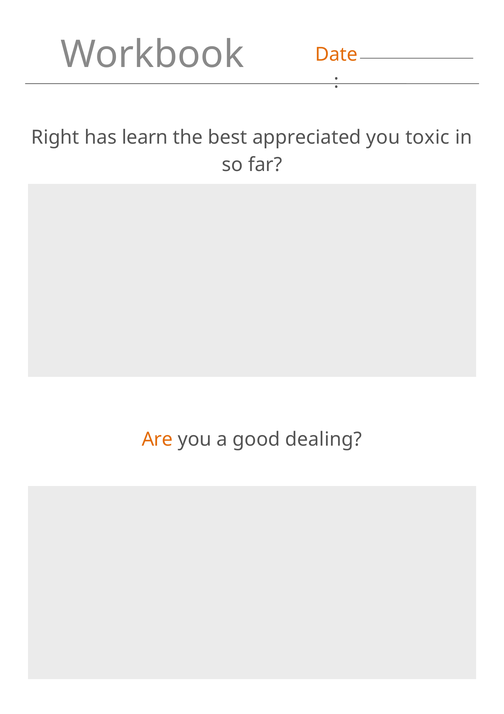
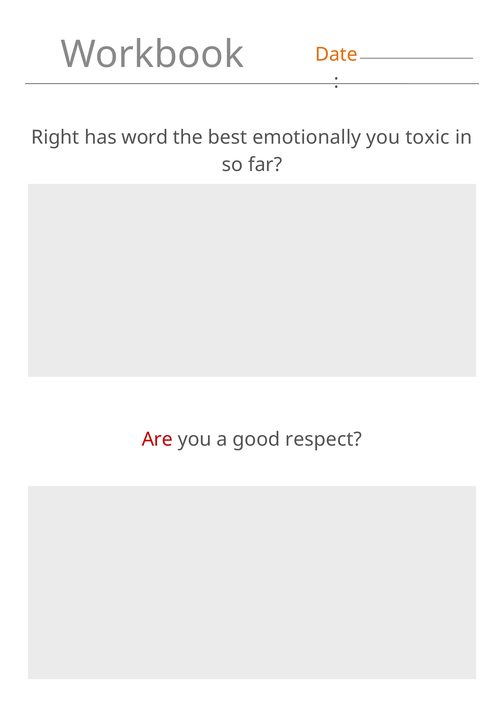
learn: learn -> word (145, 137)
appreciated: appreciated -> emotionally (307, 137)
Are colour: orange -> red (157, 439)
dealing: dealing -> respect (324, 439)
